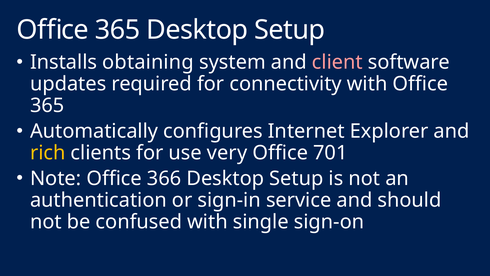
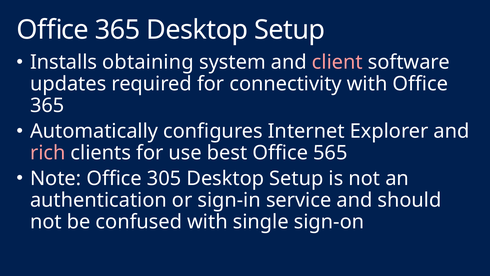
rich colour: yellow -> pink (48, 153)
very: very -> best (227, 153)
701: 701 -> 565 (330, 153)
366: 366 -> 305 (164, 178)
